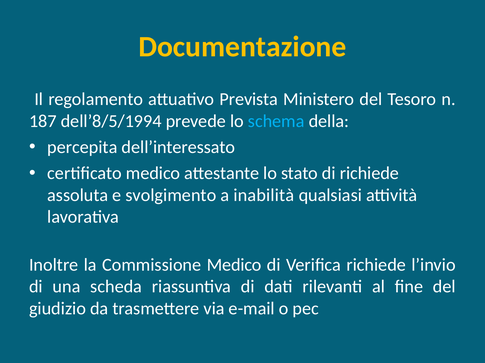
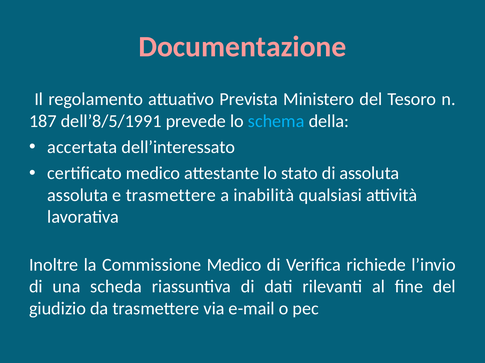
Documentazione colour: yellow -> pink (242, 47)
dell’8/5/1994: dell’8/5/1994 -> dell’8/5/1991 (111, 121)
percepita: percepita -> accertata (82, 147)
di richiede: richiede -> assoluta (369, 174)
e svolgimento: svolgimento -> trasmettere (171, 195)
